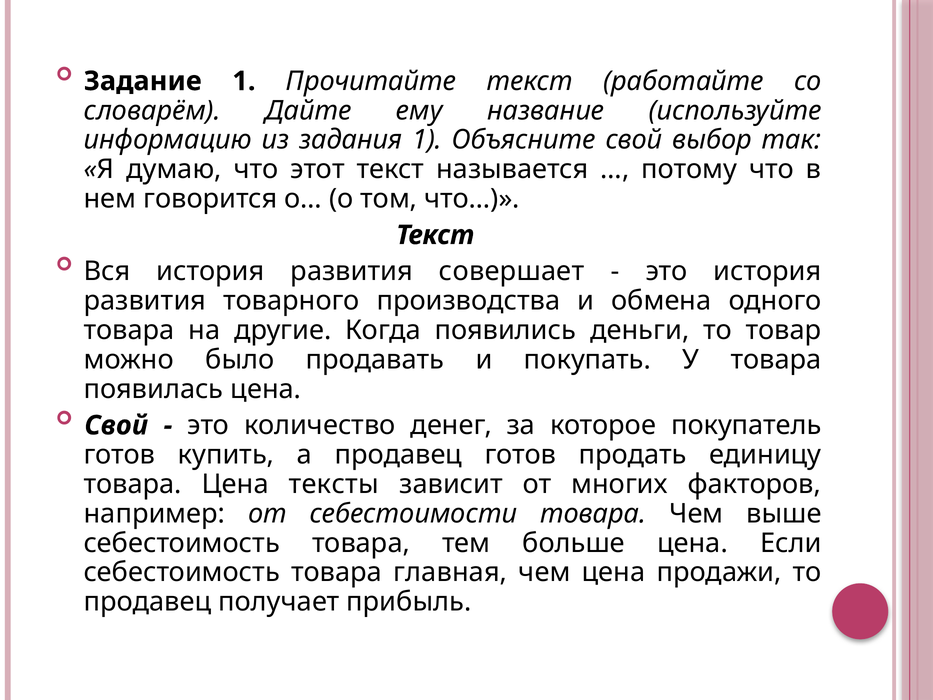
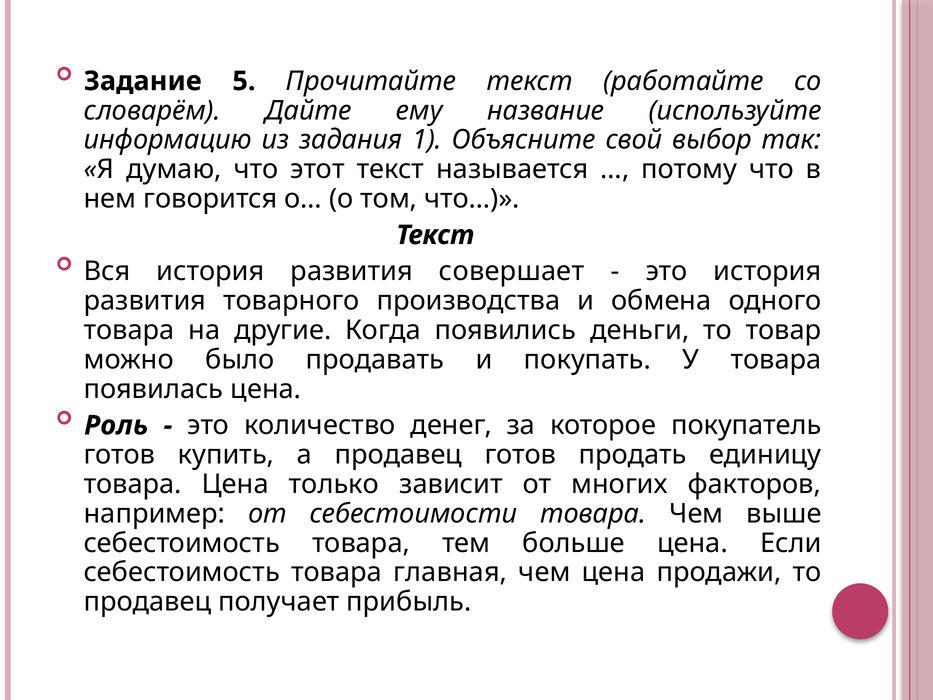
Задание 1: 1 -> 5 (244, 81)
Свой: Свой -> Роль (116, 425)
тексты: тексты -> только (334, 484)
